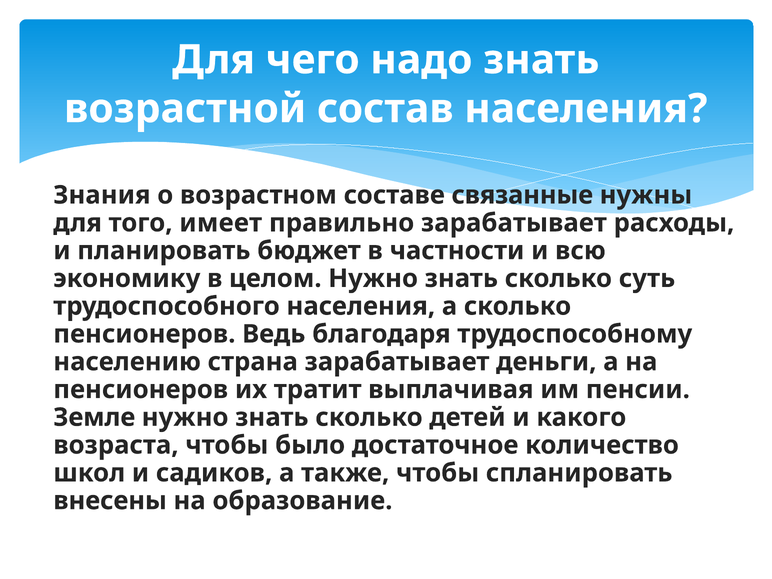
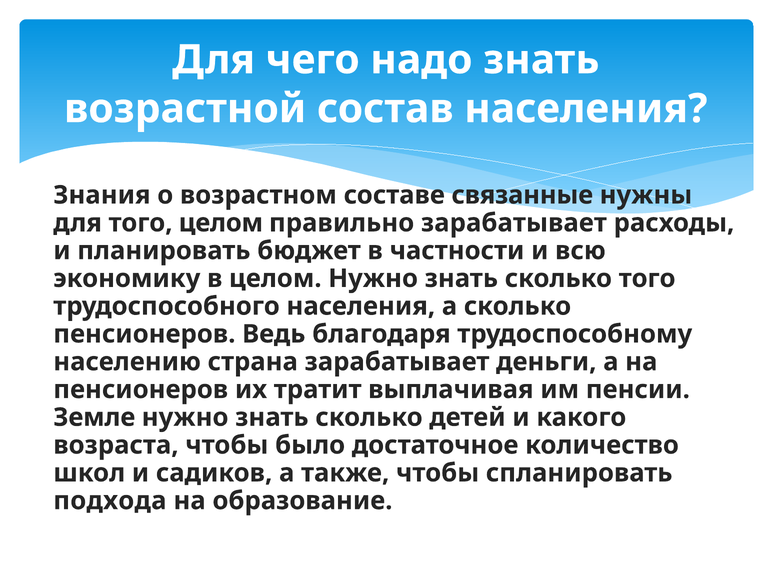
того имеет: имеет -> целом (221, 223)
сколько суть: суть -> того (647, 278)
внесены: внесены -> подхода (110, 501)
